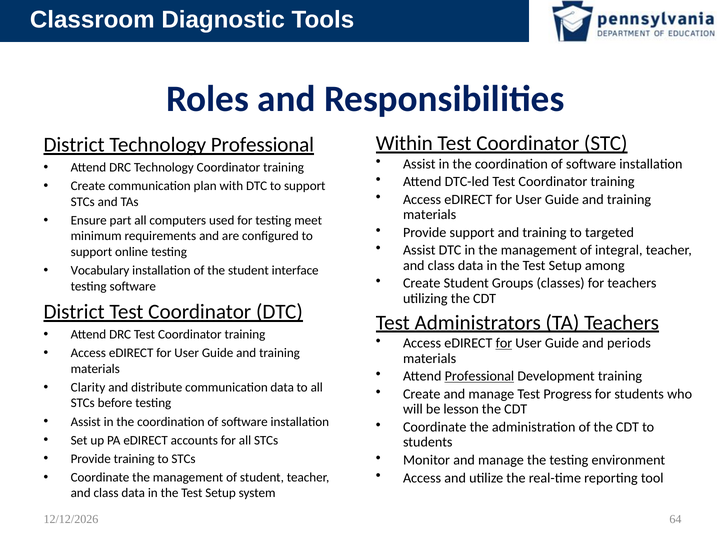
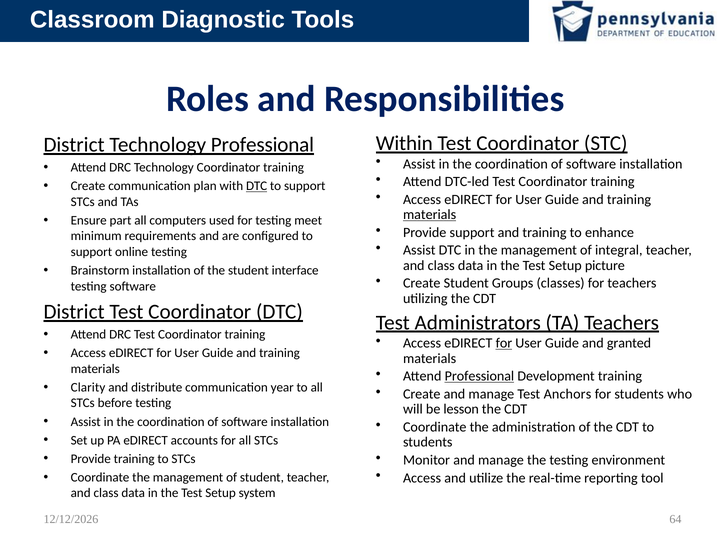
DTC underline: none -> present (257, 186)
materials underline: none -> present (430, 215)
targeted: targeted -> enhance (609, 232)
among: among -> picture (605, 265)
Vocabulary: Vocabulary -> Brainstorm (100, 270)
periods: periods -> granted (629, 343)
communication data: data -> year (282, 387)
Progress: Progress -> Anchors (567, 394)
